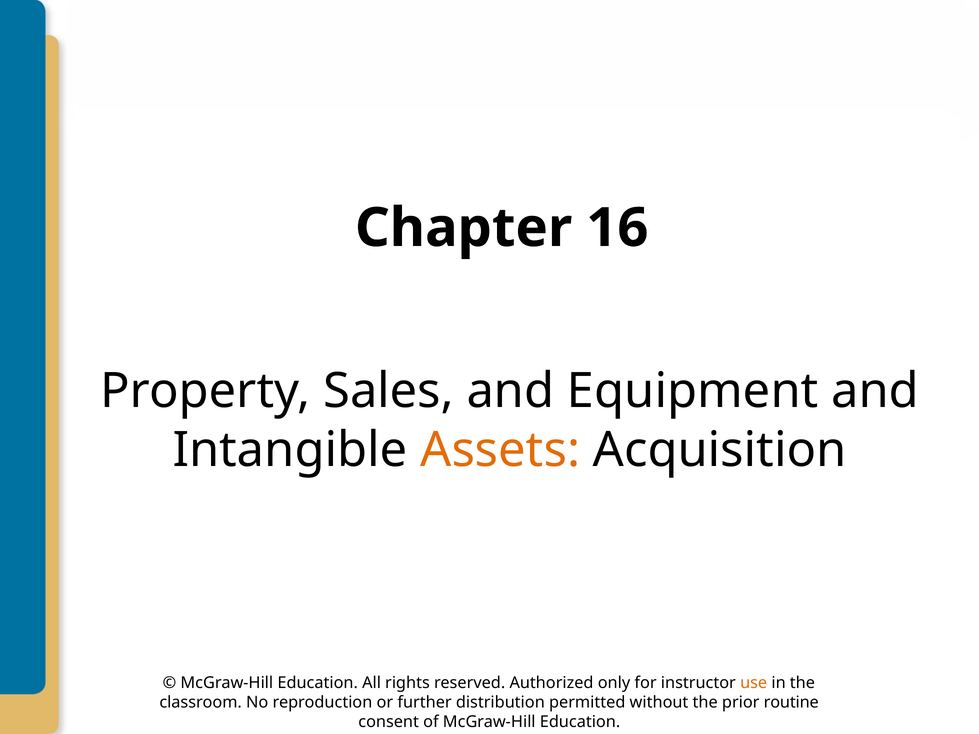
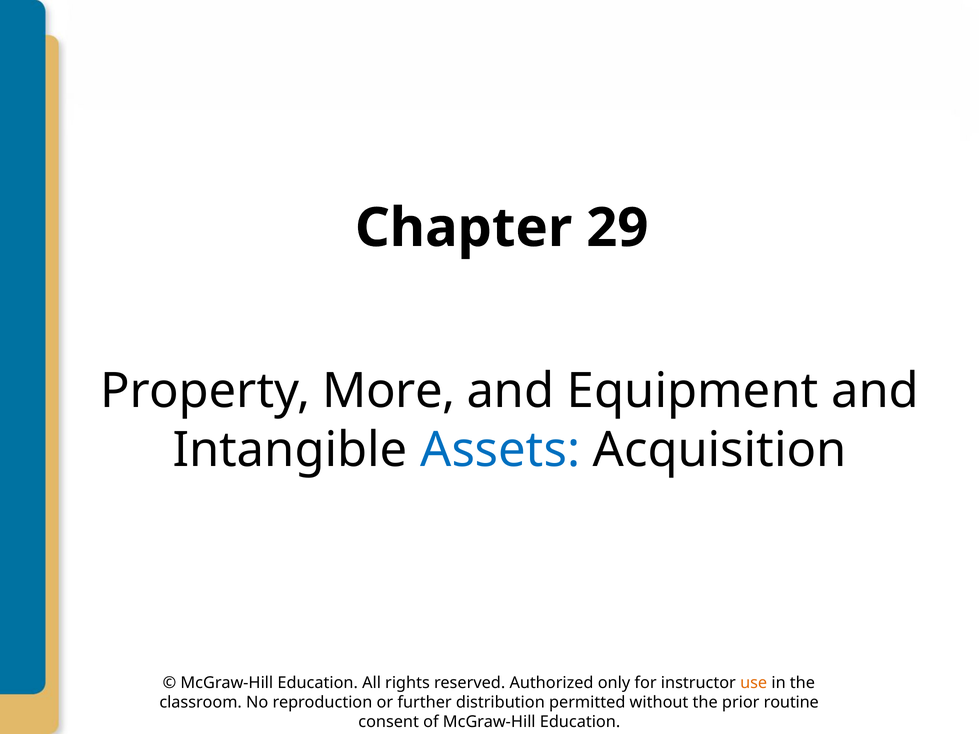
16: 16 -> 29 (617, 228)
Sales: Sales -> More (389, 391)
Assets colour: orange -> blue (500, 450)
